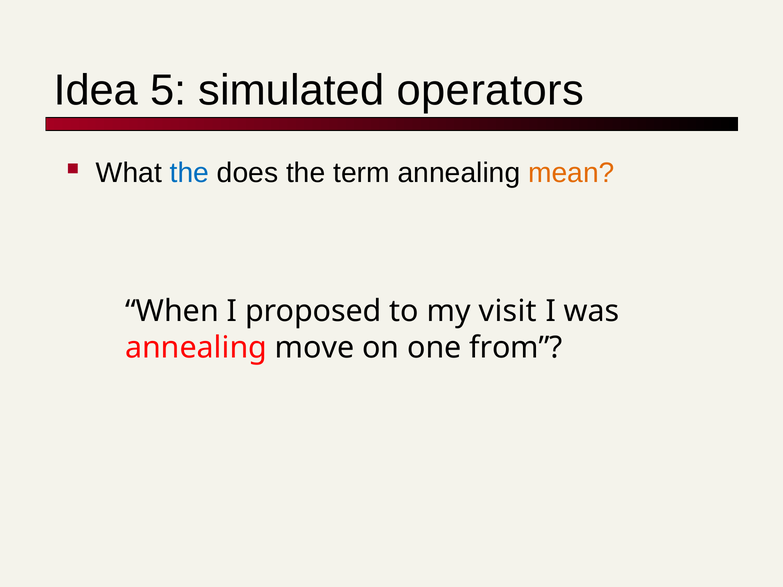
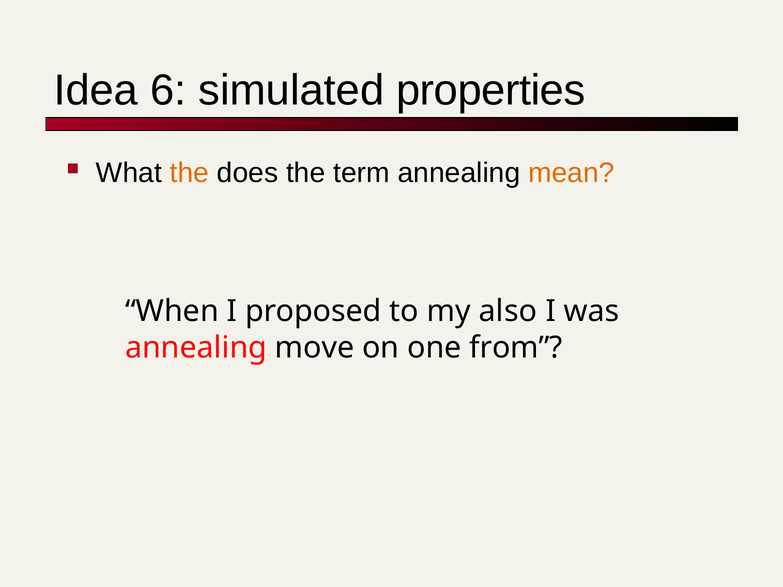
5: 5 -> 6 (168, 90)
operators: operators -> properties (491, 90)
the colour: blue -> orange (189, 173)
visit: visit -> also (508, 311)
